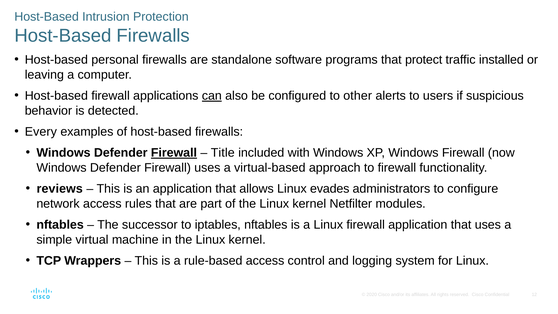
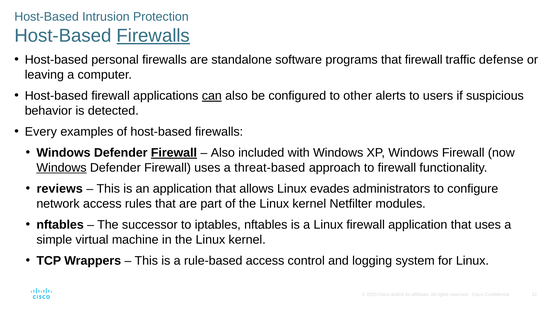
Firewalls underline: none -> present (153, 36)
that protect: protect -> firewall (424, 60)
installed: installed -> defense (501, 60)
Title: Title -> Also (223, 153)
Windows underline: none -> present (62, 168)
virtual-based: virtual-based -> threat-based (270, 168)
